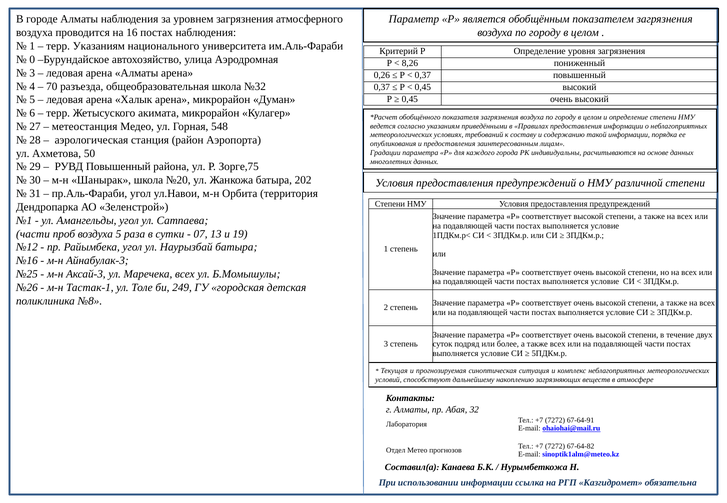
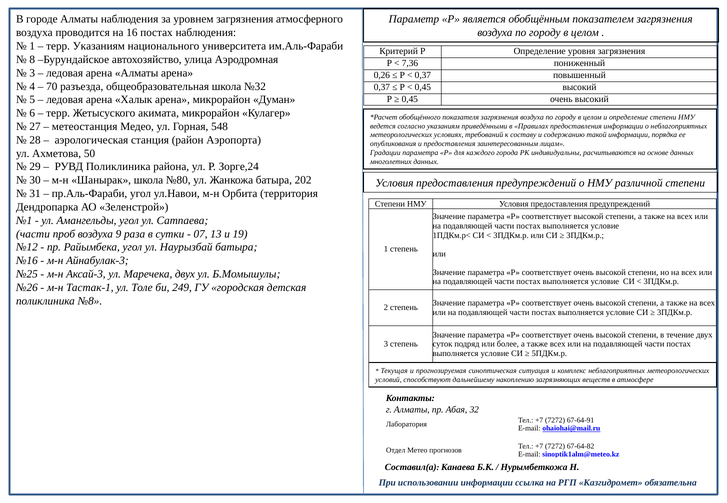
0: 0 -> 8 (32, 60)
8,26: 8,26 -> 7,36 (410, 63)
РУВД Повышенный: Повышенный -> Поликлиника (118, 167)
Зорге,75: Зорге,75 -> Зорге,24 (239, 167)
№20: №20 -> №80 (178, 180)
воздуха 5: 5 -> 9 (118, 234)
Маречека всех: всех -> двух (185, 274)
